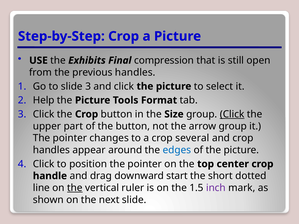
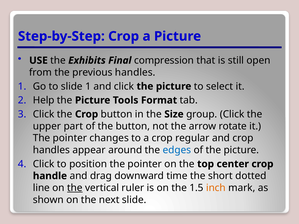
slide 3: 3 -> 1 (88, 86)
Click underline: present -> none (232, 114)
arrow group: group -> rotate (233, 126)
several: several -> regular (192, 138)
start: start -> time (177, 176)
inch colour: purple -> orange (216, 188)
